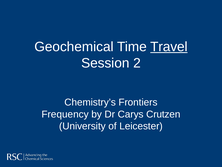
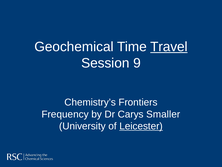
2: 2 -> 9 (137, 63)
Crutzen: Crutzen -> Smaller (163, 114)
Leicester underline: none -> present (141, 126)
